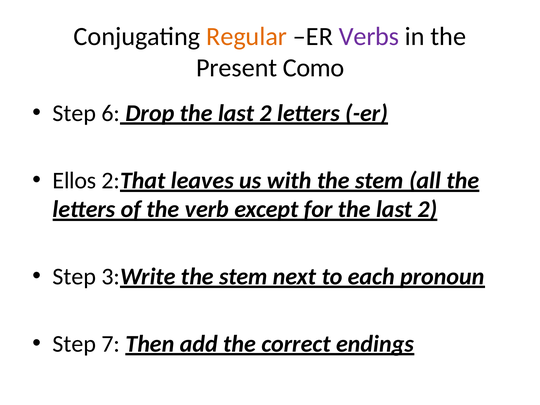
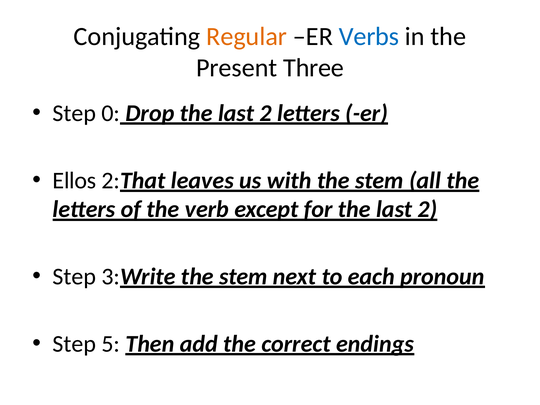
Verbs colour: purple -> blue (369, 36)
Como: Como -> Three (314, 68)
6: 6 -> 0 (111, 113)
7: 7 -> 5 (111, 344)
